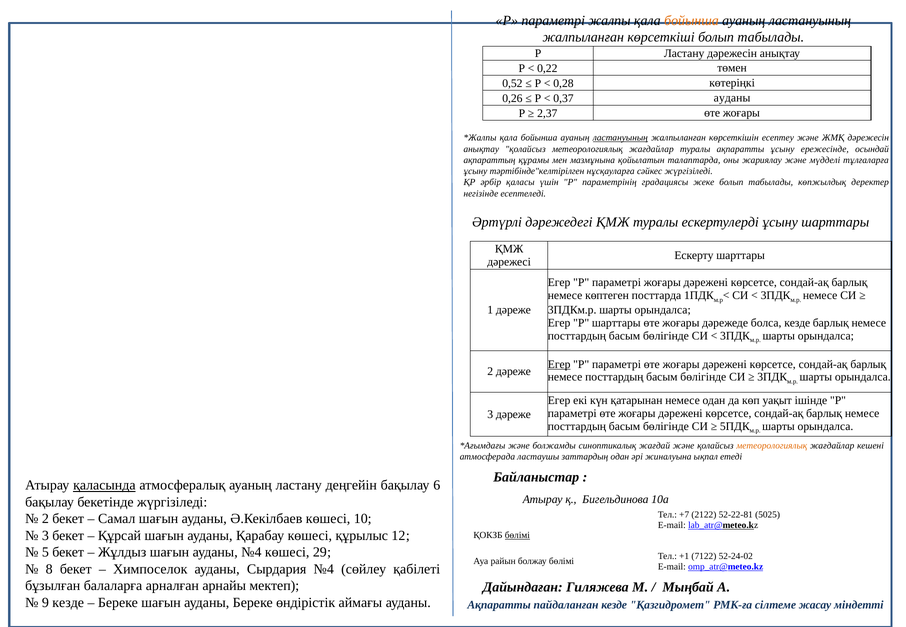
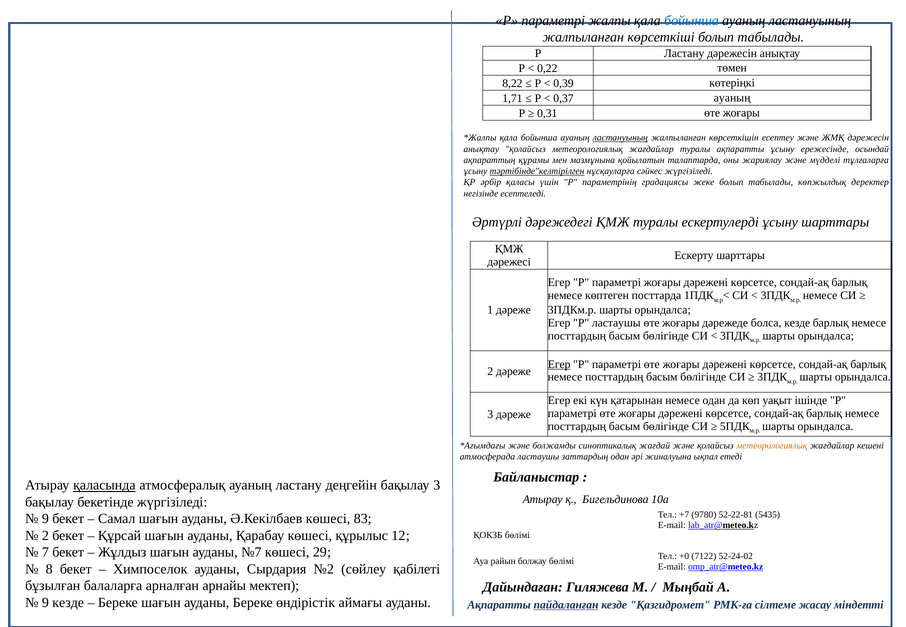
бойынша colour: orange -> blue (691, 21)
0,52: 0,52 -> 8,22 (512, 83)
0,28: 0,28 -> 0,39 (563, 83)
0,26: 0,26 -> 1,71 (512, 98)
0,37 ауданы: ауданы -> ауаның (732, 98)
2,37: 2,37 -> 0,31 (547, 113)
тәртібінде"келтірілген underline: none -> present (537, 171)
P шарттары: шарттары -> ластаушы (616, 323)
бақылау 6: 6 -> 3 (437, 486)
2122: 2122 -> 9780 (704, 515)
5025: 5025 -> 5435 (768, 515)
2: 2 -> 9 (45, 519)
10: 10 -> 83 (363, 519)
3: 3 -> 2 (45, 536)
бөлімі underline: present -> none (517, 536)
5: 5 -> 7 (45, 552)
ауданы №4: №4 -> №7 (251, 552)
+1: +1 -> +0 (684, 556)
Сырдария №4: №4 -> №2 (324, 569)
пайдаланған underline: none -> present (566, 605)
